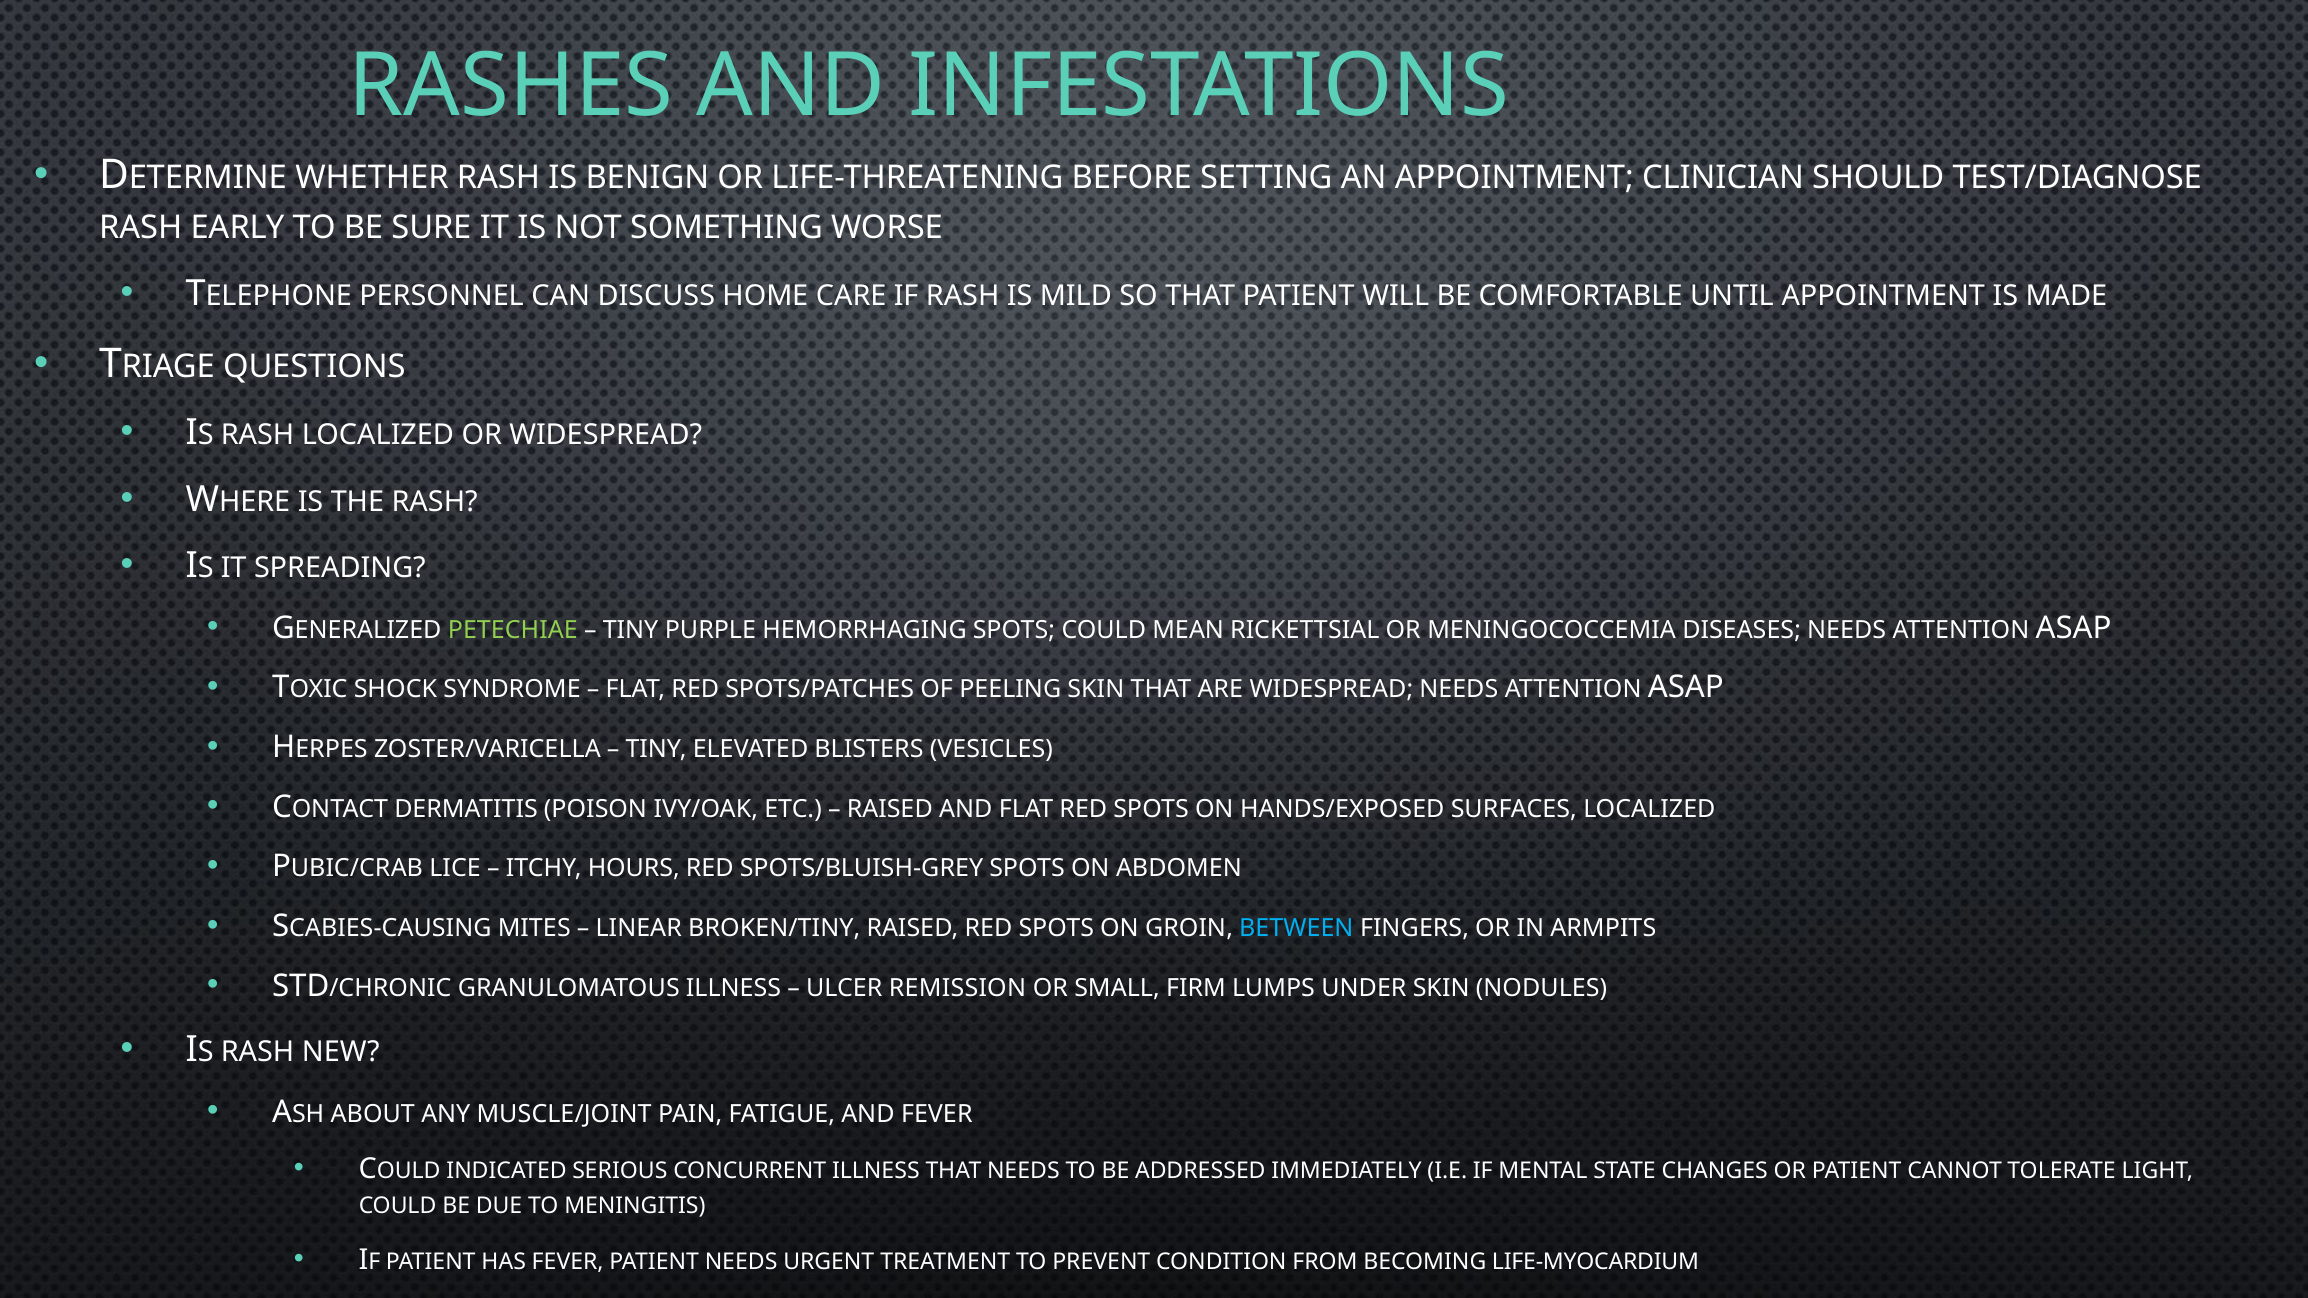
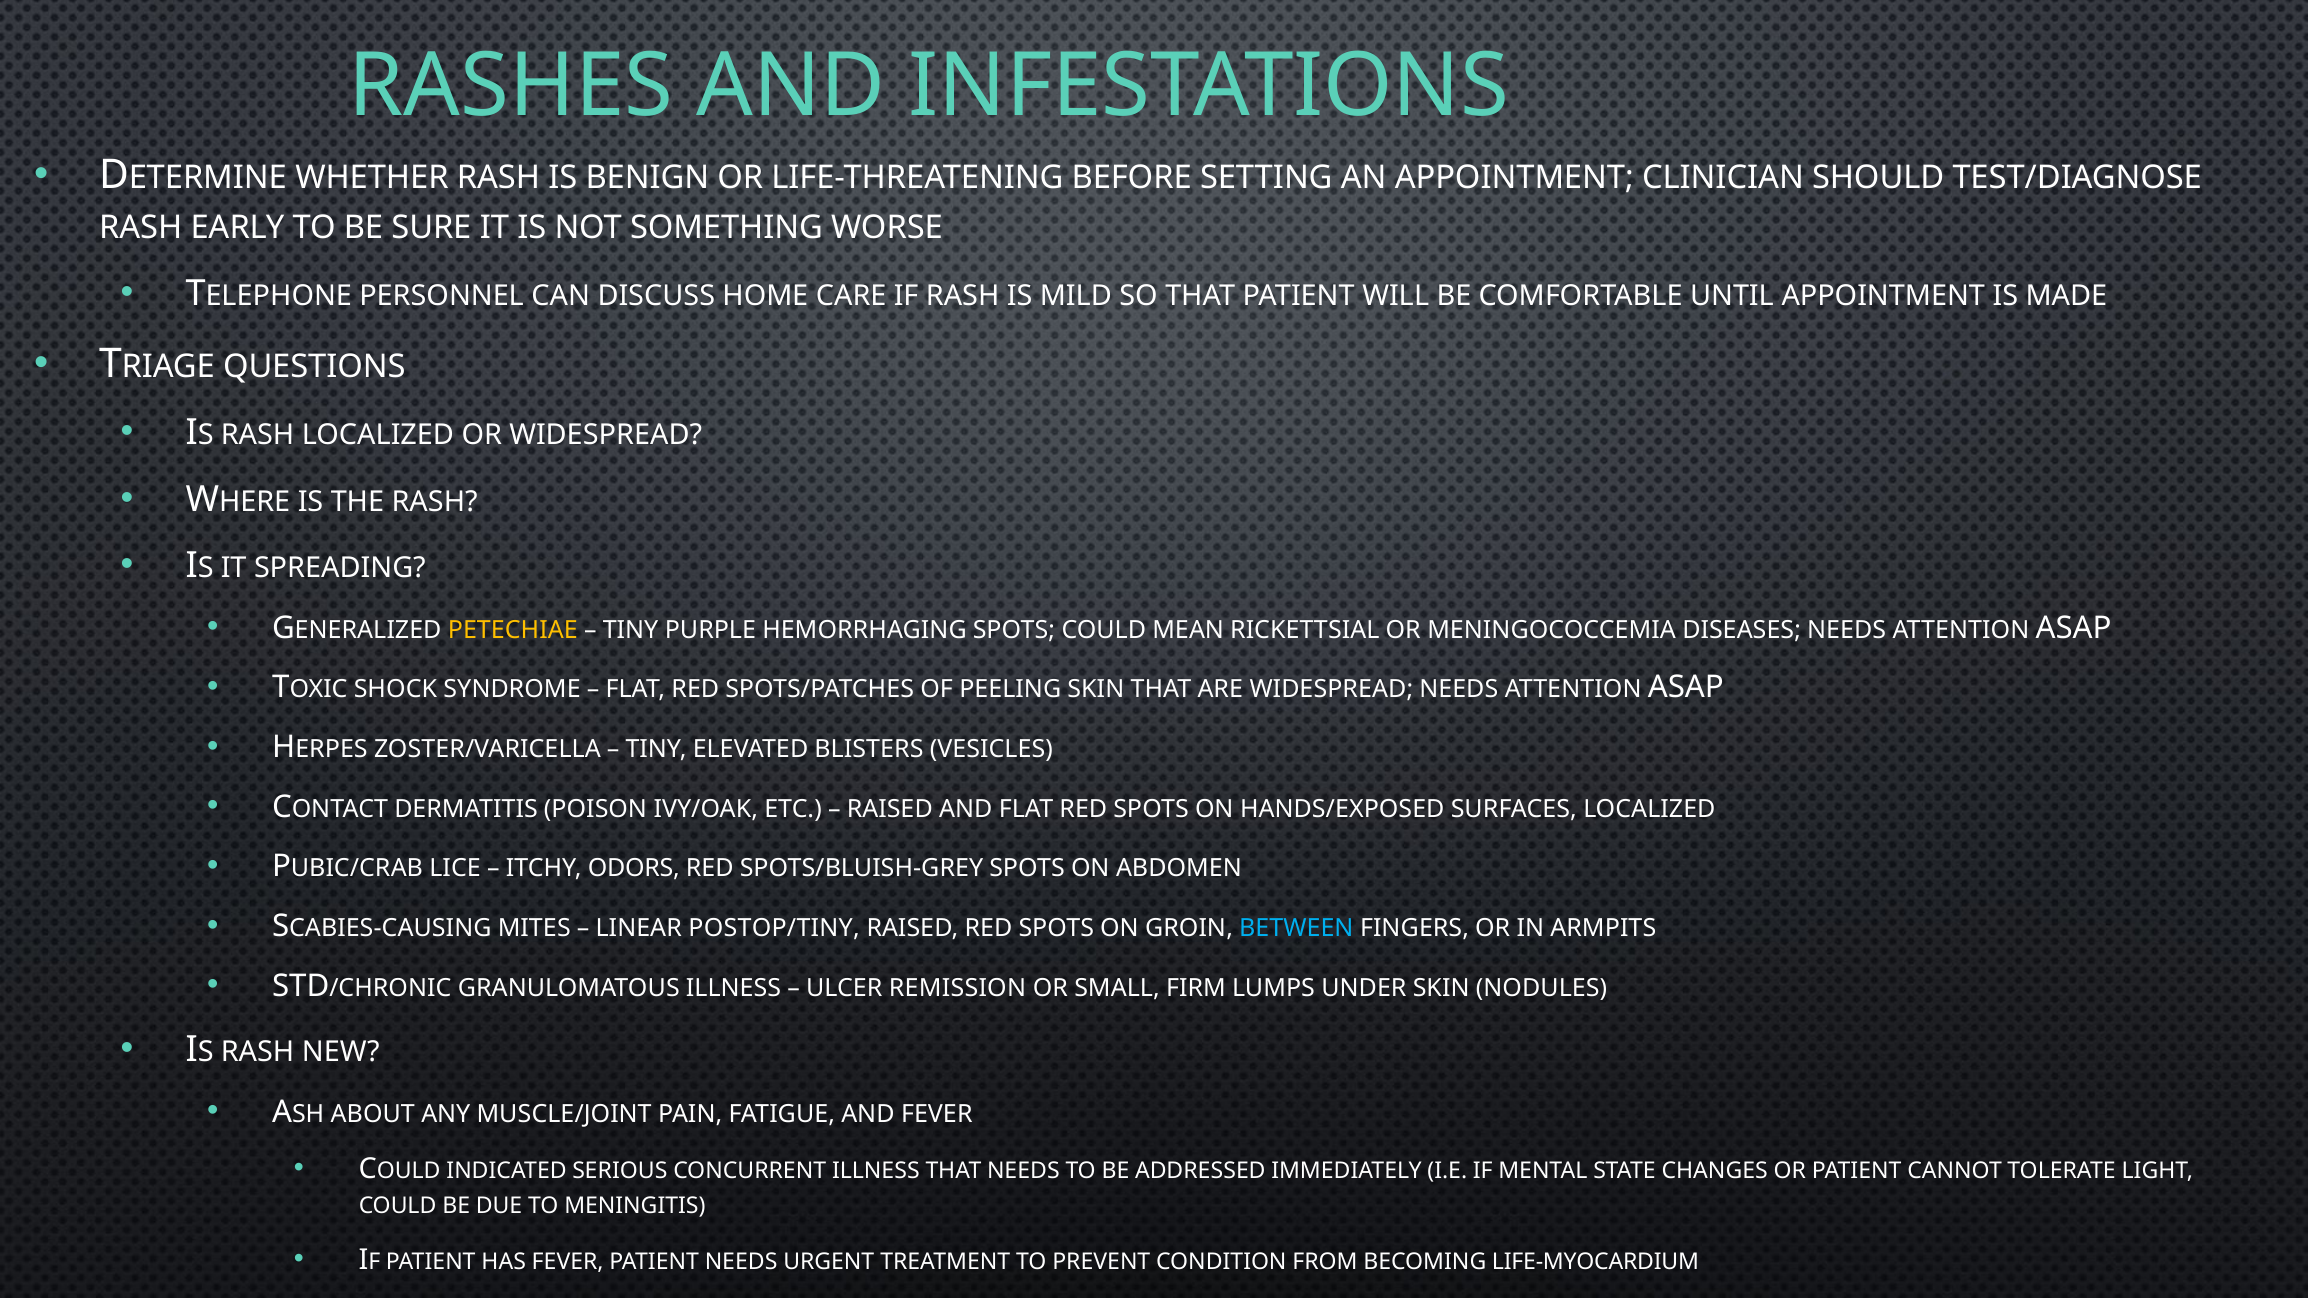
PETECHIAE colour: light green -> yellow (513, 630)
HOURS: HOURS -> ODORS (634, 869)
BROKEN/TINY: BROKEN/TINY -> POSTOP/TINY (774, 929)
